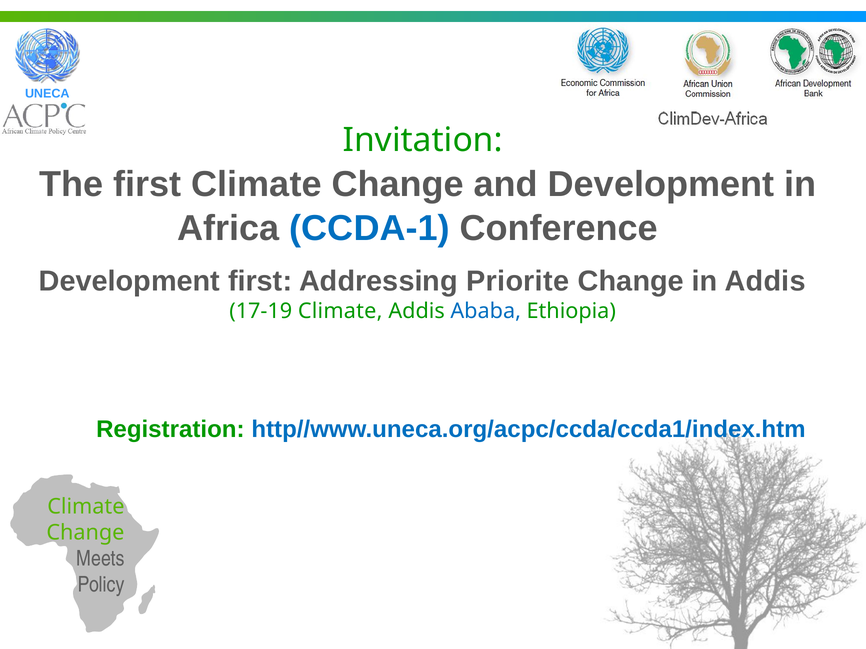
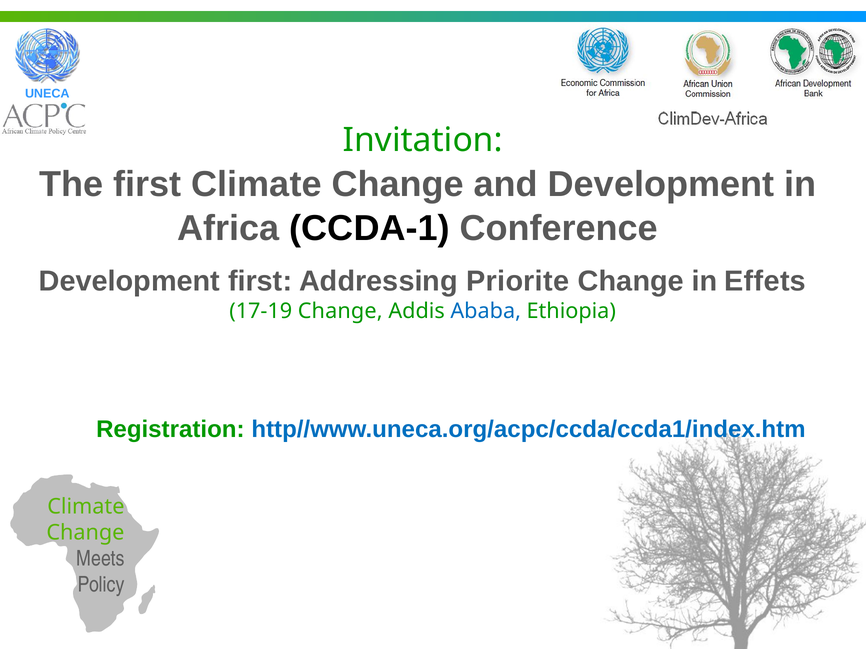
CCDA-1 colour: blue -> black (370, 228)
in Addis: Addis -> Effets (765, 281)
17-19 Climate: Climate -> Change (340, 311)
